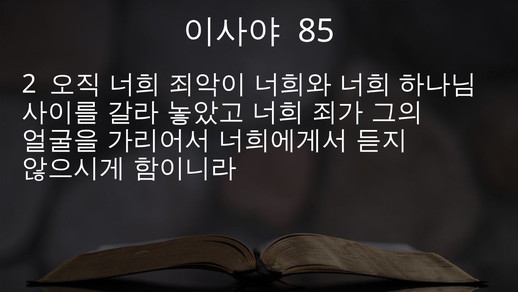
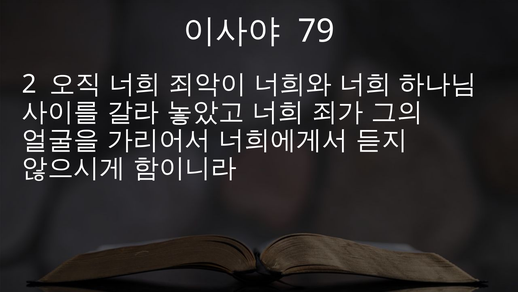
85: 85 -> 79 (316, 31)
